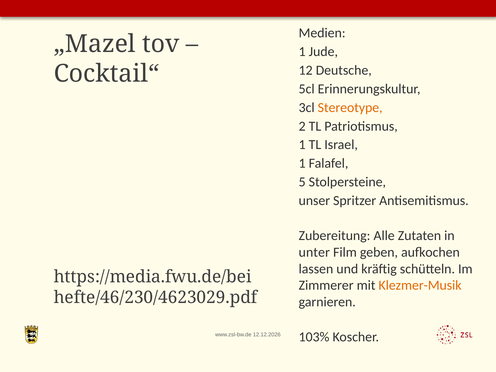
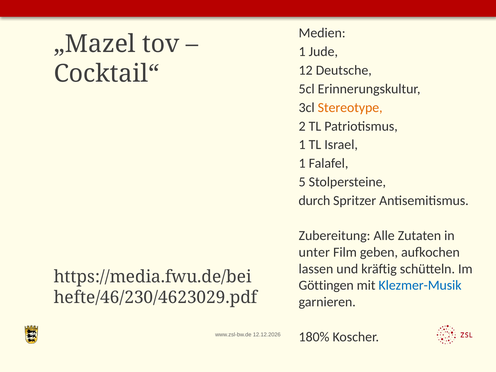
unser: unser -> durch (314, 201)
Zimmerer: Zimmerer -> Göttingen (326, 285)
Klezmer-Musik colour: orange -> blue (420, 285)
103%: 103% -> 180% (314, 337)
